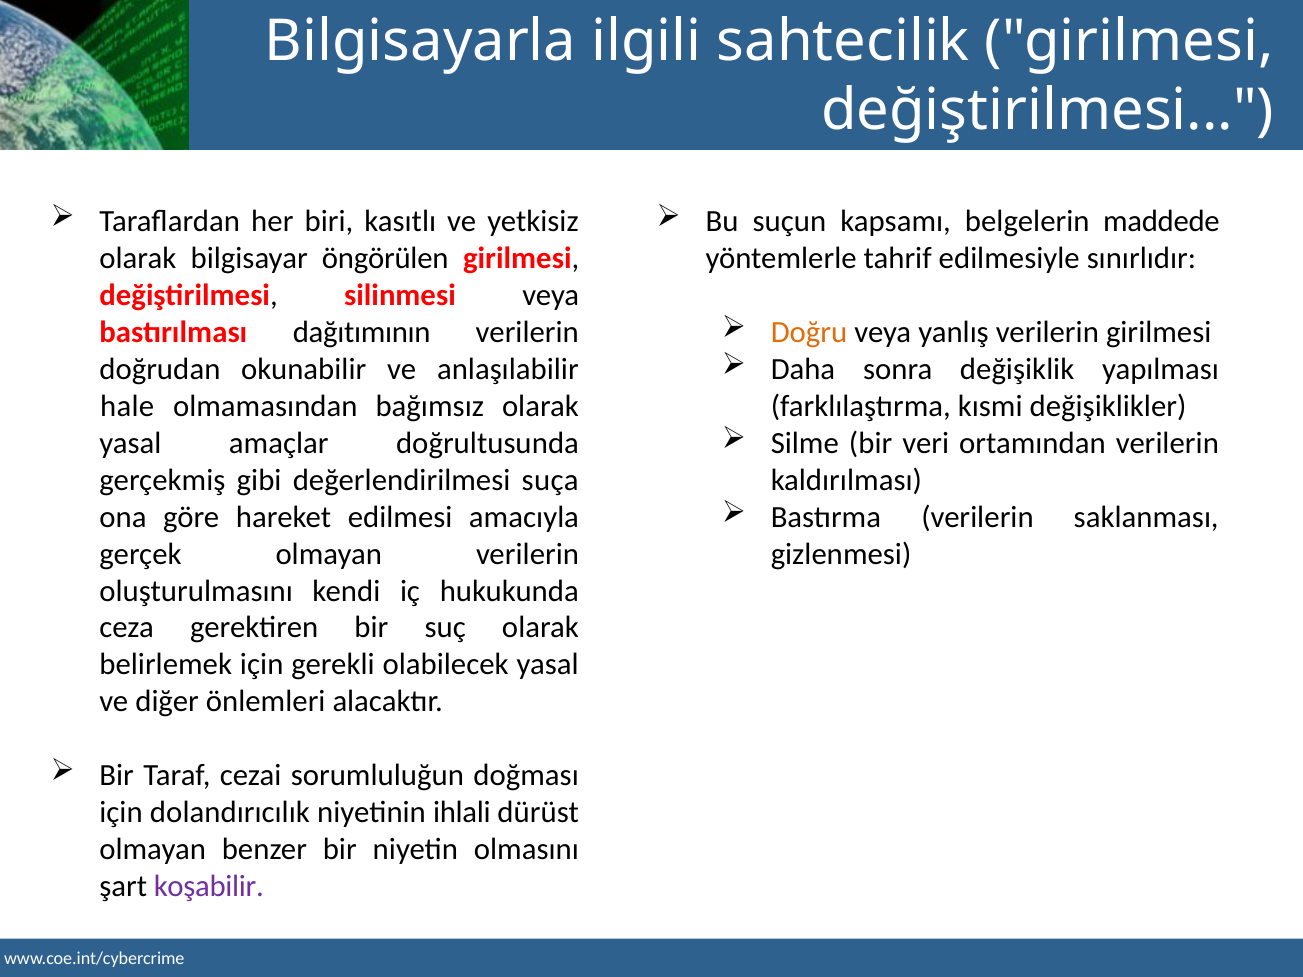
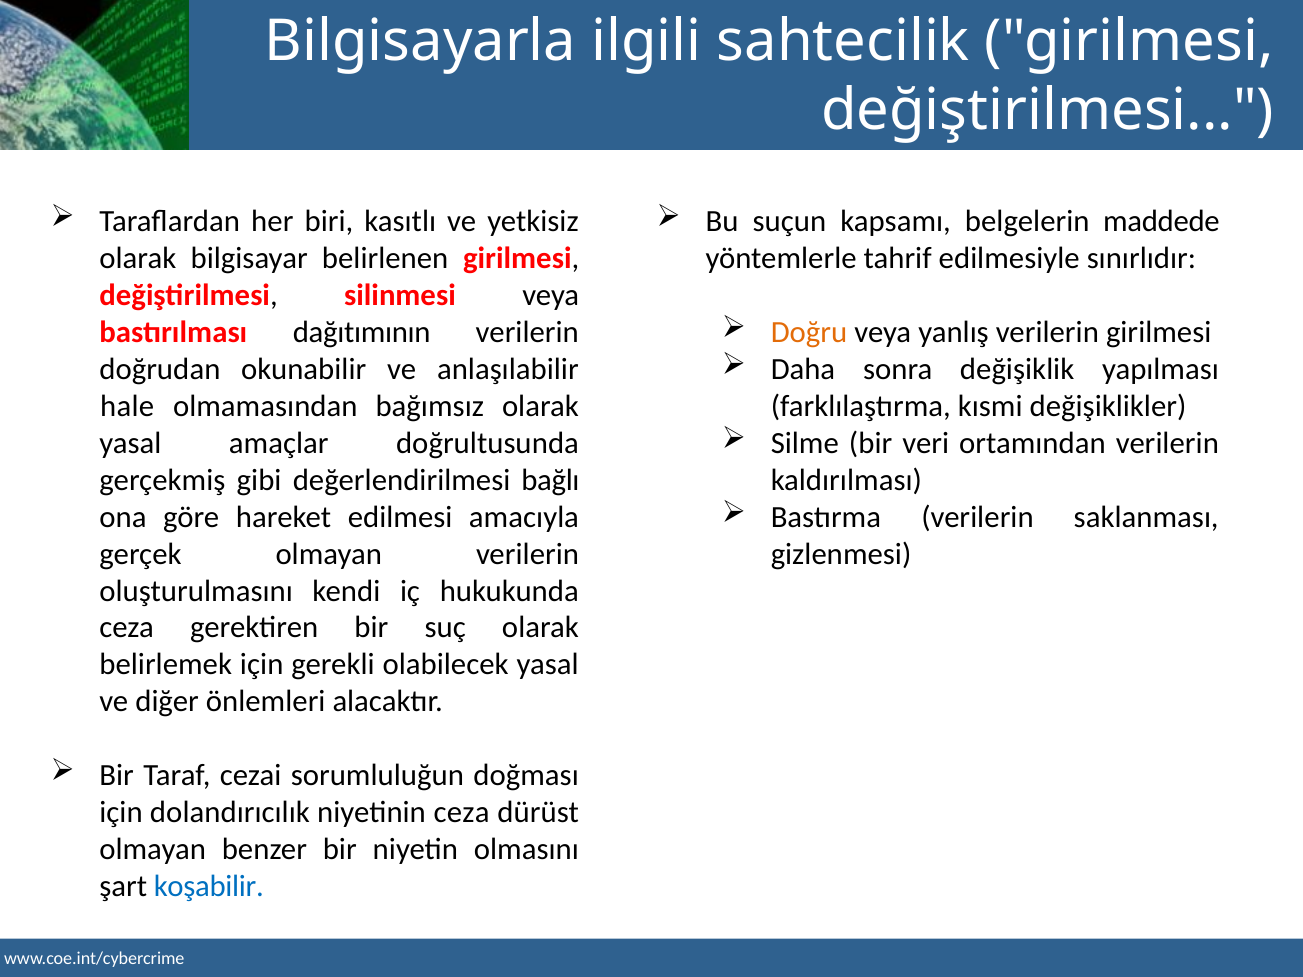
öngörülen: öngörülen -> belirlenen (385, 259)
suça: suça -> bağlı (550, 480)
niyetinin ihlali: ihlali -> ceza (462, 813)
koşabilir colour: purple -> blue (209, 887)
